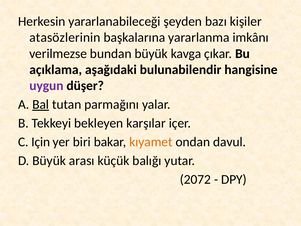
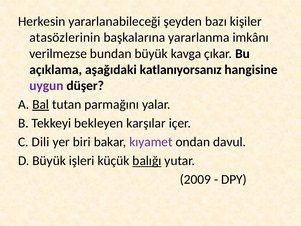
bulunabilendir: bulunabilendir -> katlanıyorsanız (181, 70)
Için: Için -> Dili (41, 142)
kıyamet colour: orange -> purple (151, 142)
arası: arası -> işleri (82, 161)
balığı underline: none -> present (147, 161)
2072: 2072 -> 2009 (195, 179)
